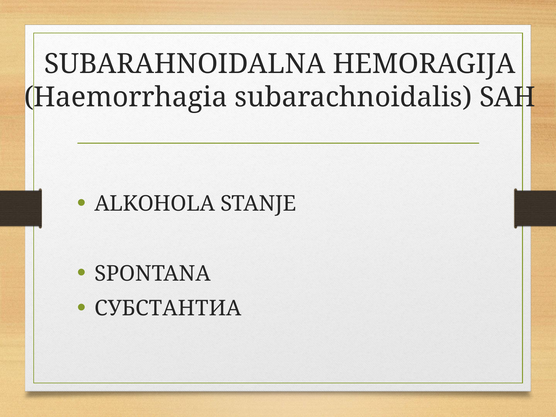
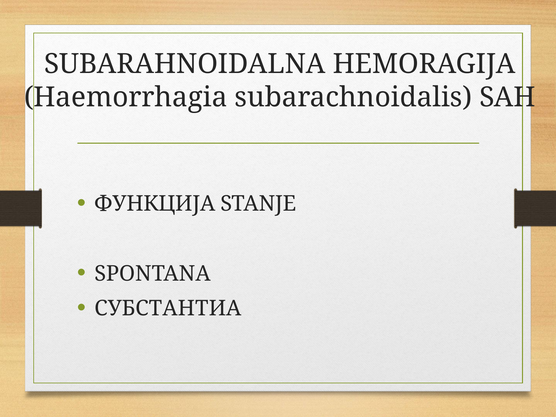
ALKOHOLA: ALKOHOLA -> ФУНКЦИЈА (155, 204)
